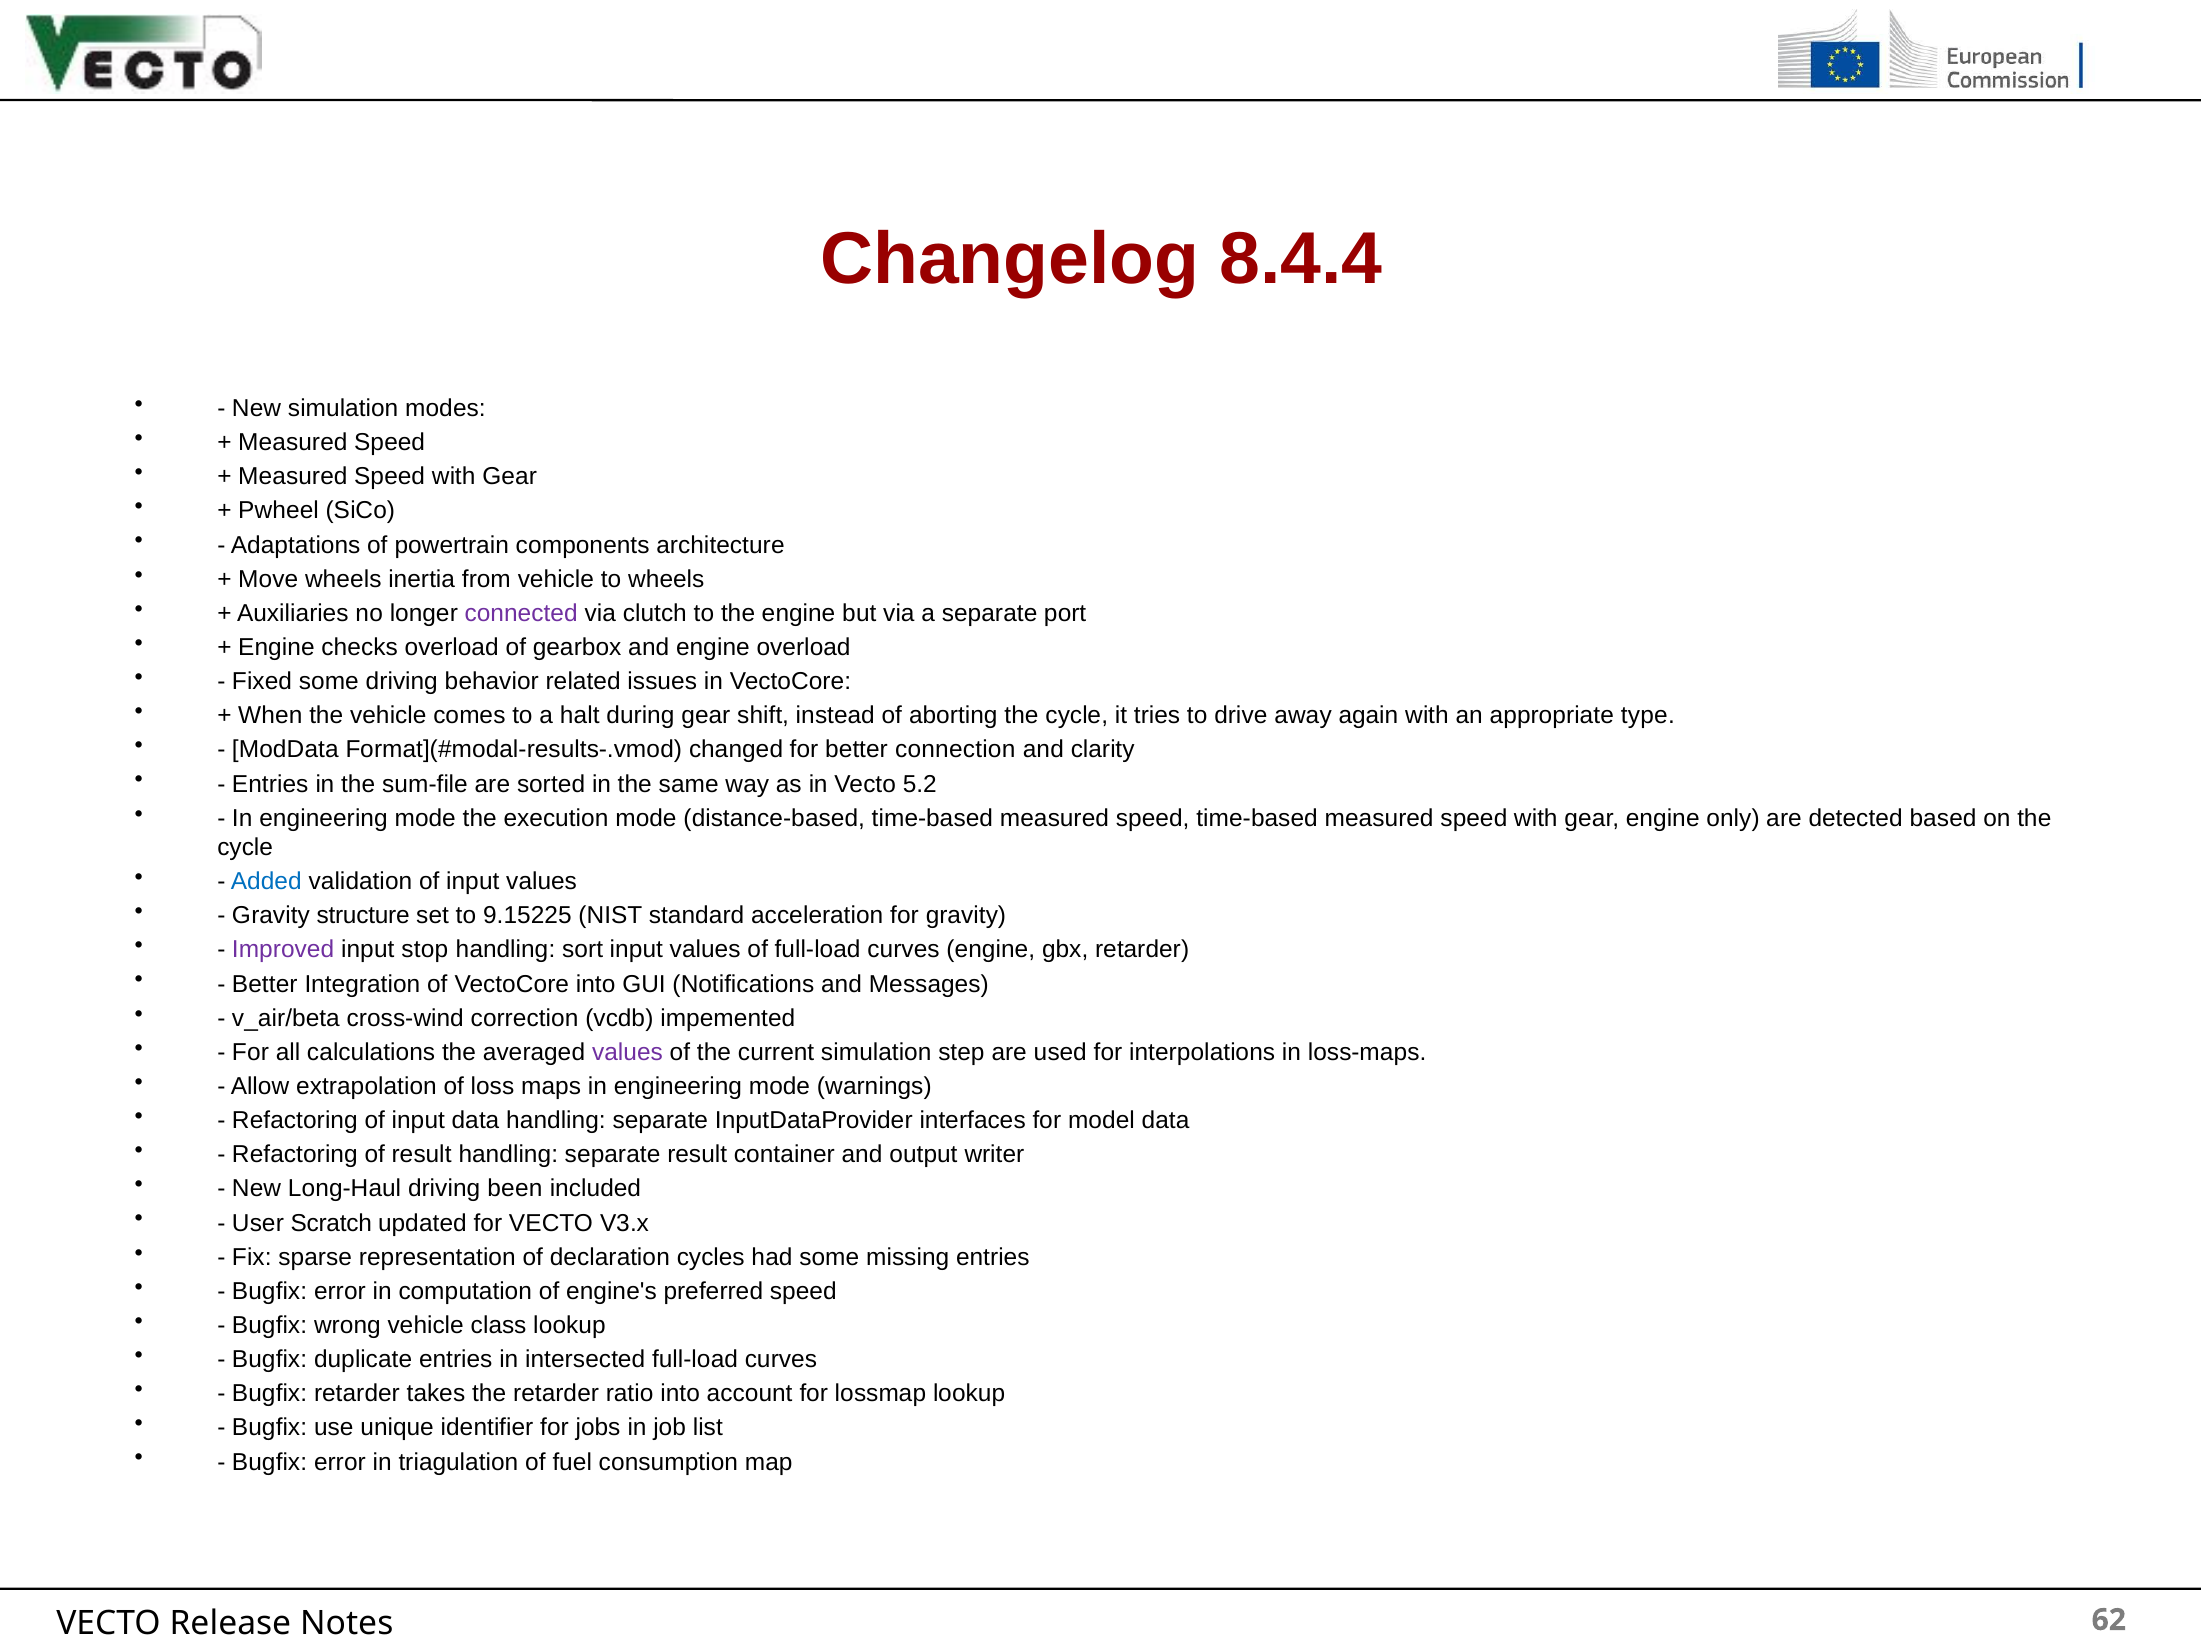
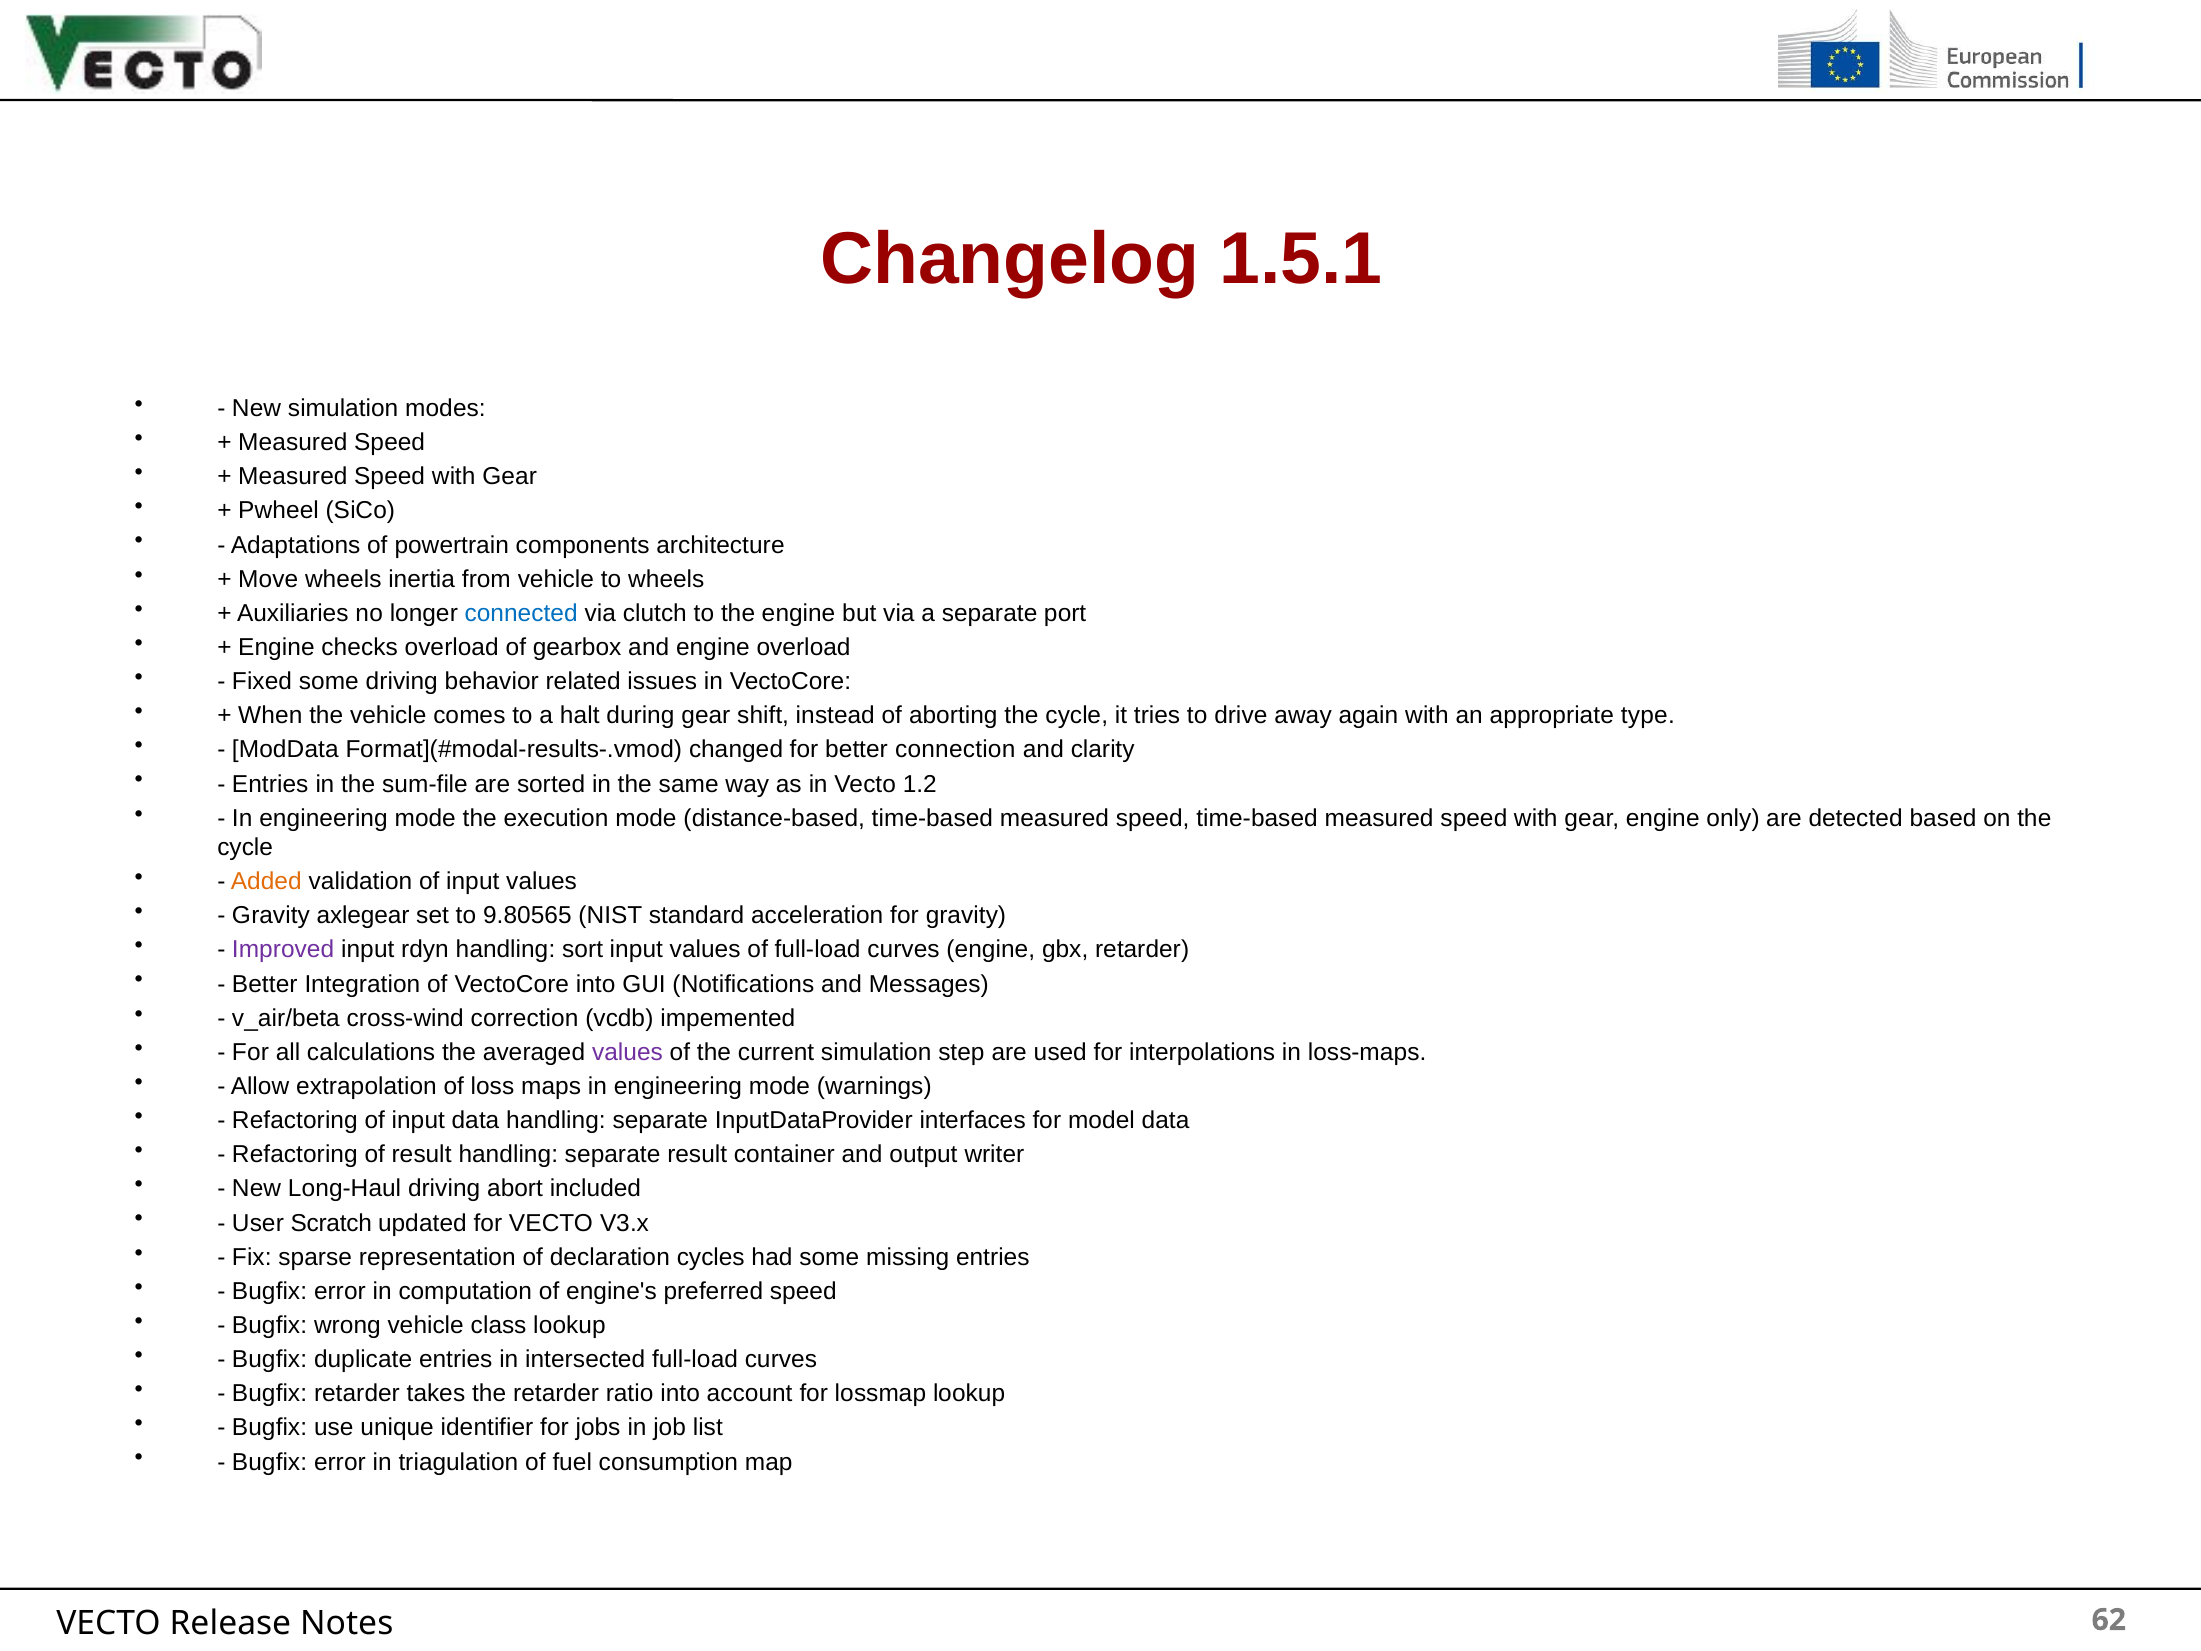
8.4.4: 8.4.4 -> 1.5.1 (1301, 259)
connected colour: purple -> blue (521, 613)
5.2: 5.2 -> 1.2 (920, 784)
Added colour: blue -> orange (266, 881)
structure: structure -> axlegear (363, 916)
9.15225: 9.15225 -> 9.80565 (527, 916)
stop: stop -> rdyn (425, 950)
been: been -> abort (515, 1189)
